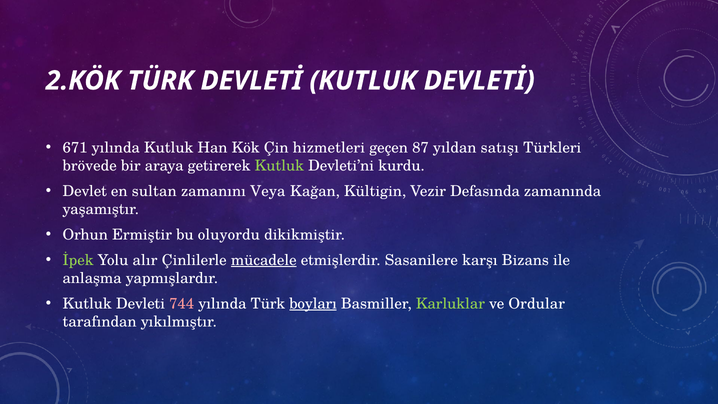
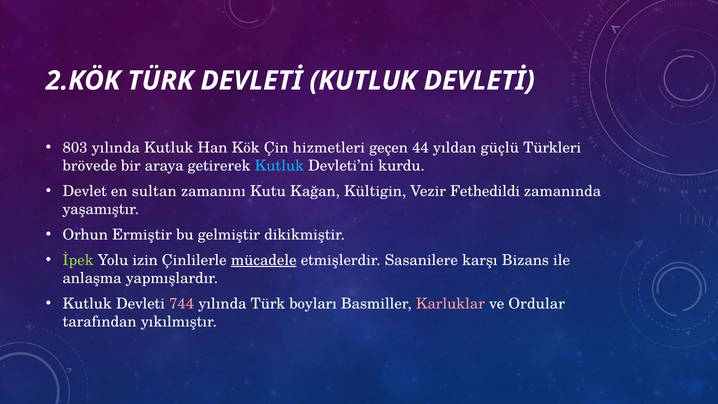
671: 671 -> 803 (75, 148)
87: 87 -> 44 (420, 148)
satışı: satışı -> güçlü (500, 148)
Kutluk colour: light green -> light blue (279, 166)
Veya: Veya -> Kutu (268, 191)
Defasında: Defasında -> Fethedildi (485, 191)
oluyordu: oluyordu -> gelmiştir (229, 235)
alır: alır -> izin (145, 260)
boyları underline: present -> none (313, 304)
Karluklar colour: light green -> pink (450, 304)
